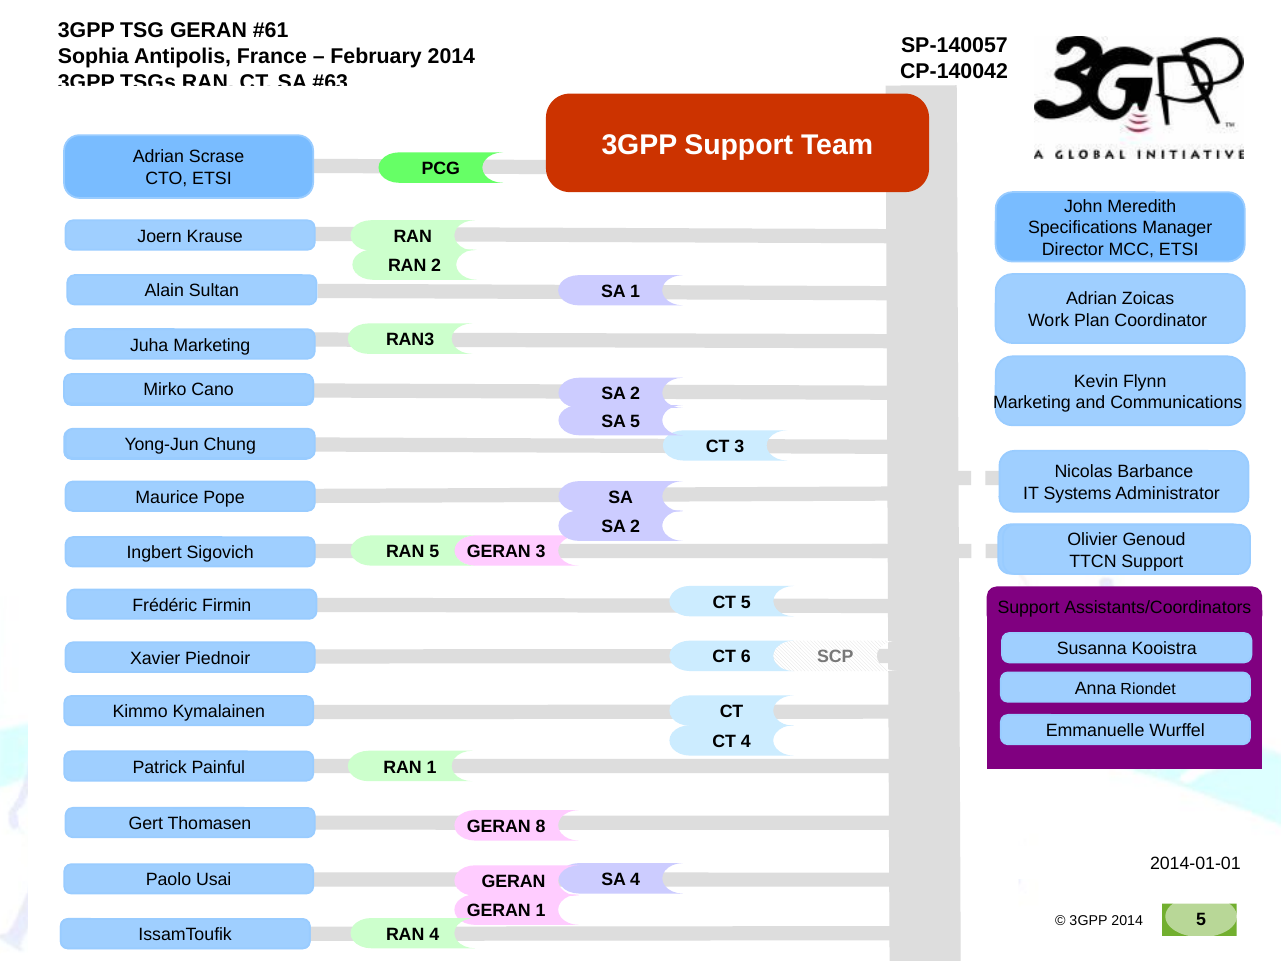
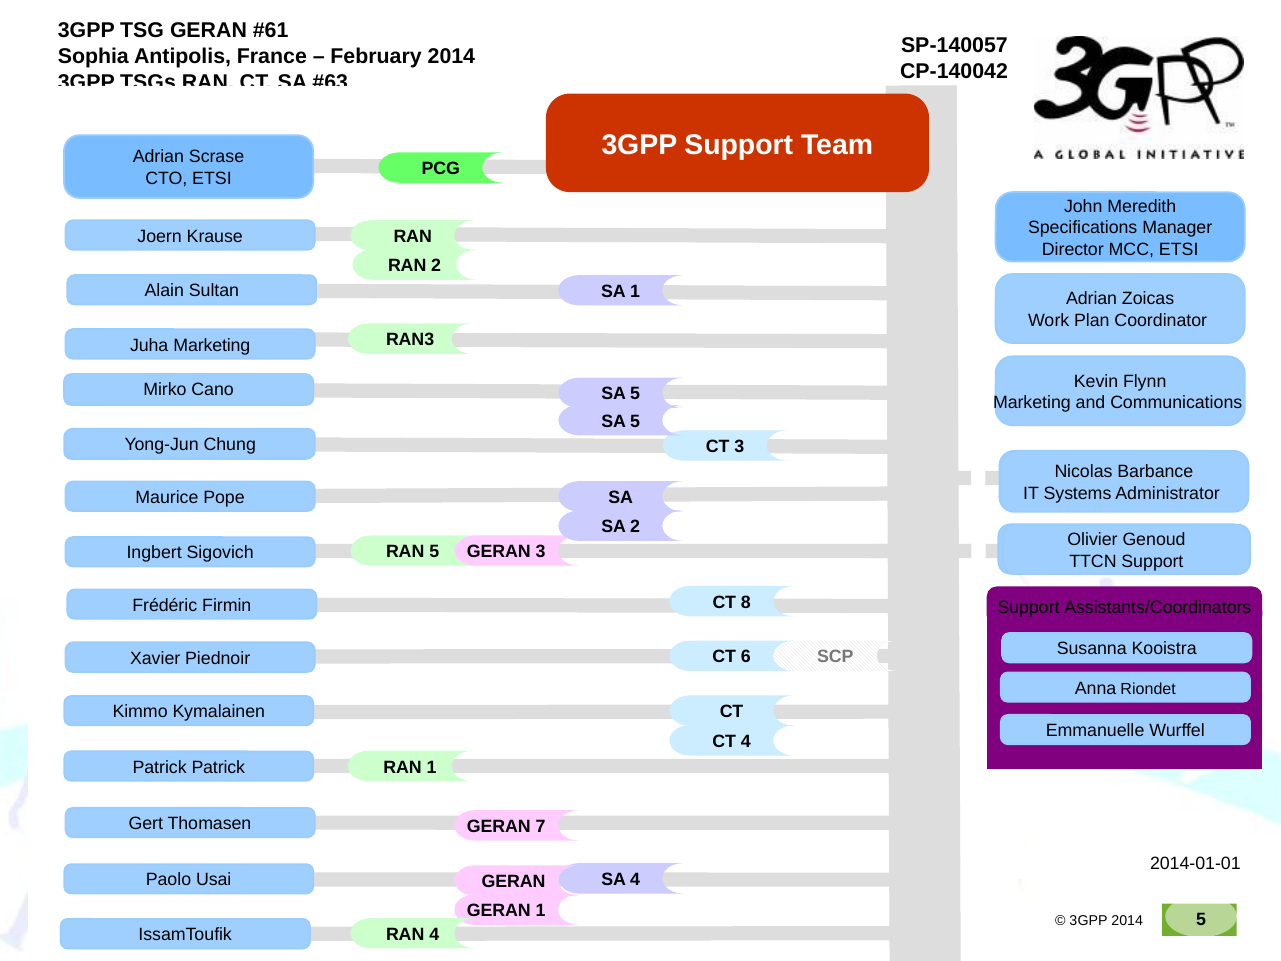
2: 2 -> 5 (635, 394)
CT 5: 5 -> 8 (746, 602)
Patrick Painful: Painful -> Patrick (218, 767)
8: 8 -> 7 (541, 826)
